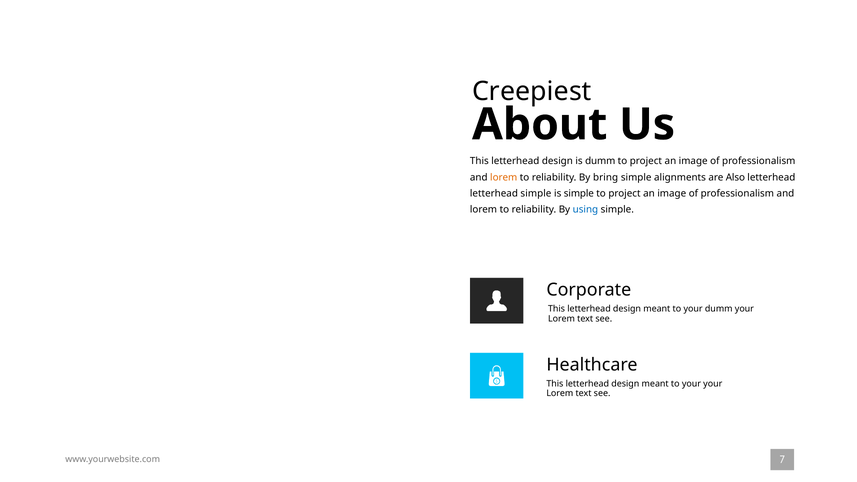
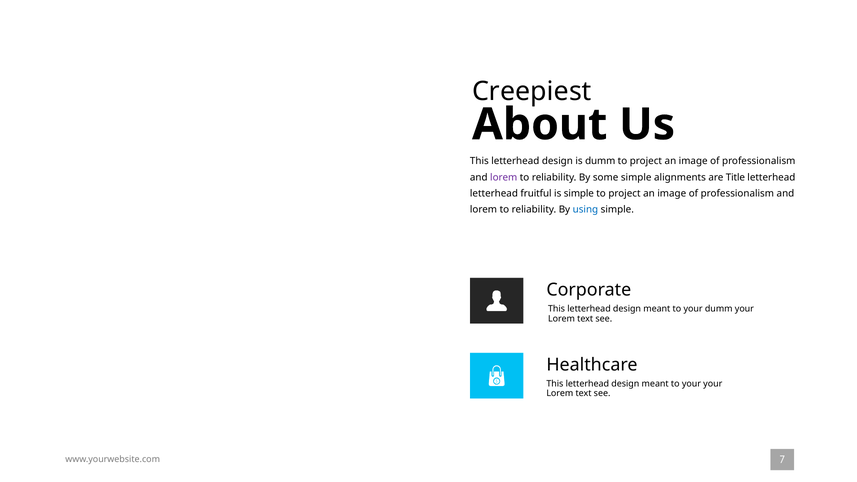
lorem colour: orange -> purple (504, 177)
bring: bring -> some (606, 177)
Also: Also -> Title (735, 177)
letterhead simple: simple -> fruitful (536, 193)
